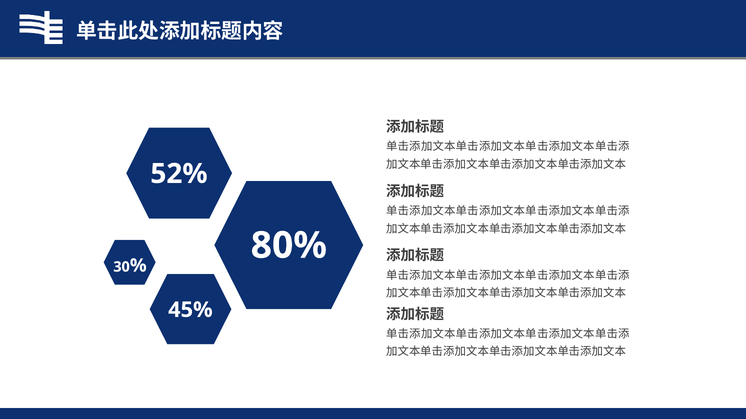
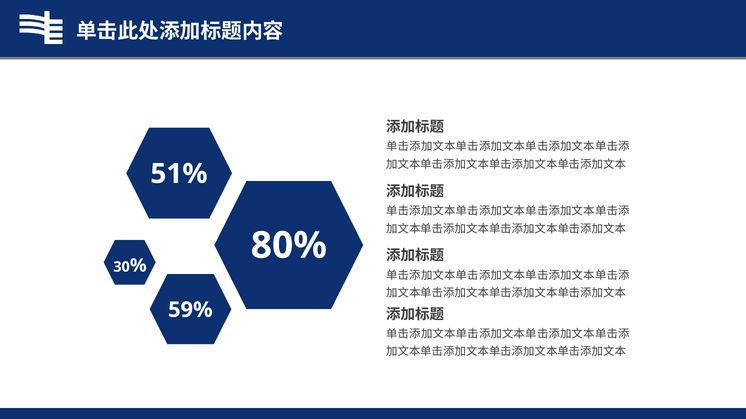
52%: 52% -> 51% (179, 174)
45%: 45% -> 59% (190, 310)
